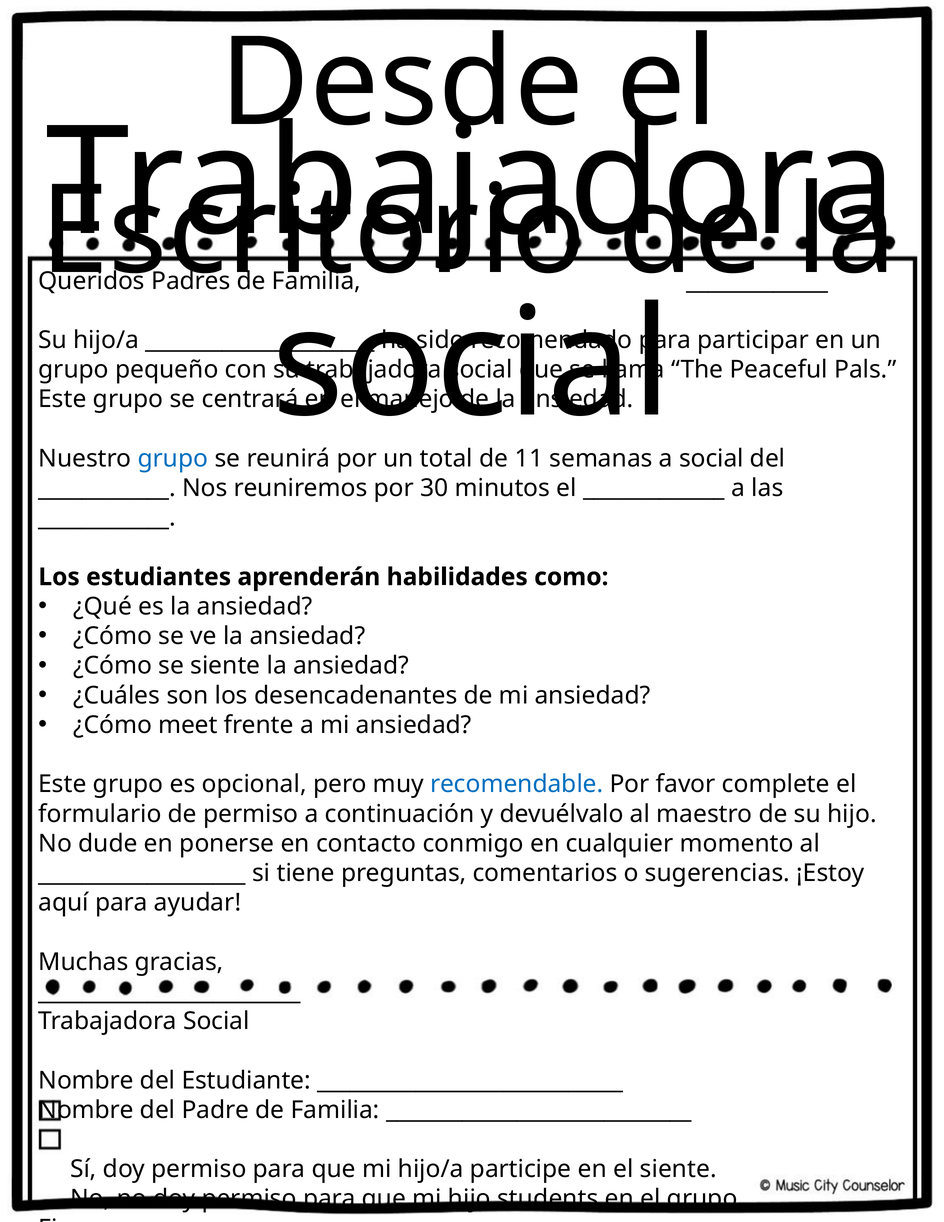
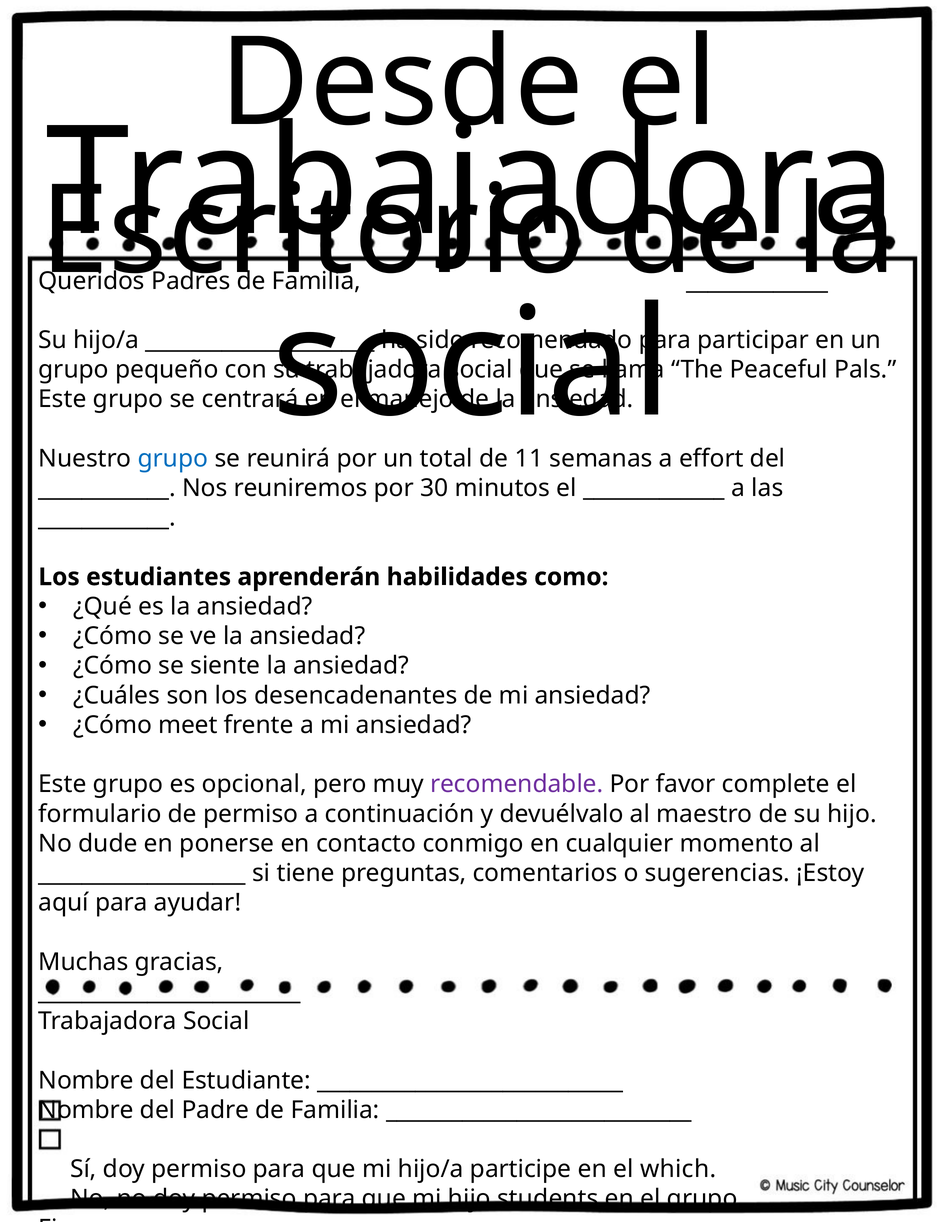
social: social -> effort (711, 458)
recomendable colour: blue -> purple (517, 784)
el siente: siente -> which (678, 1169)
